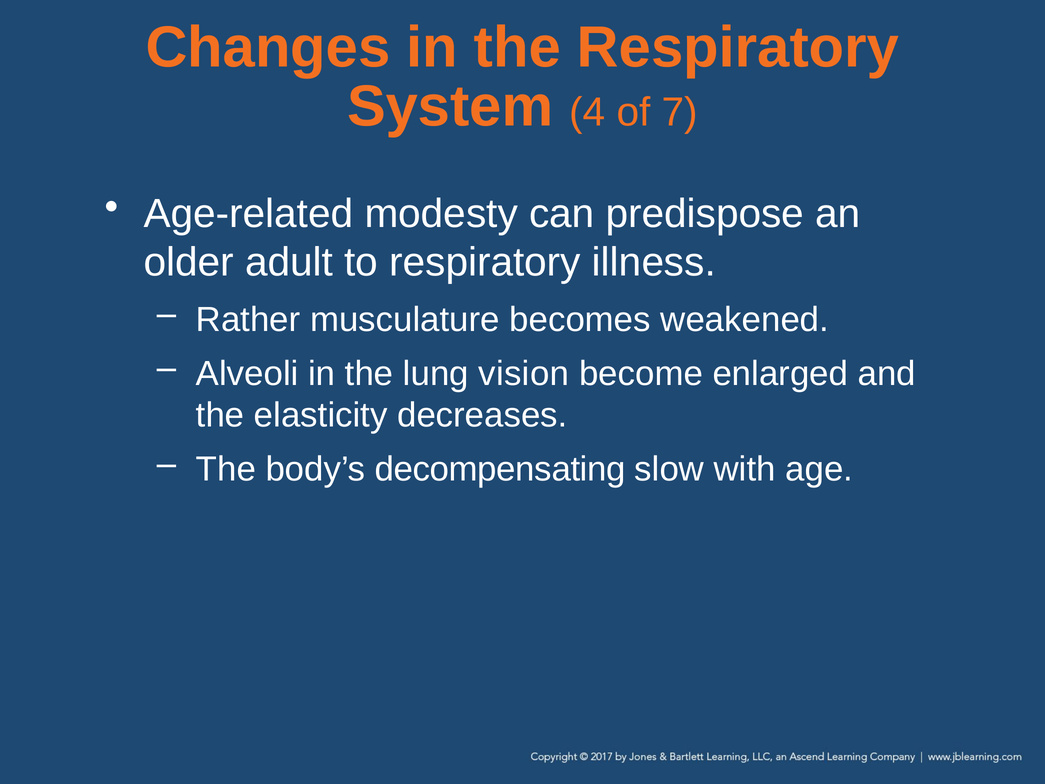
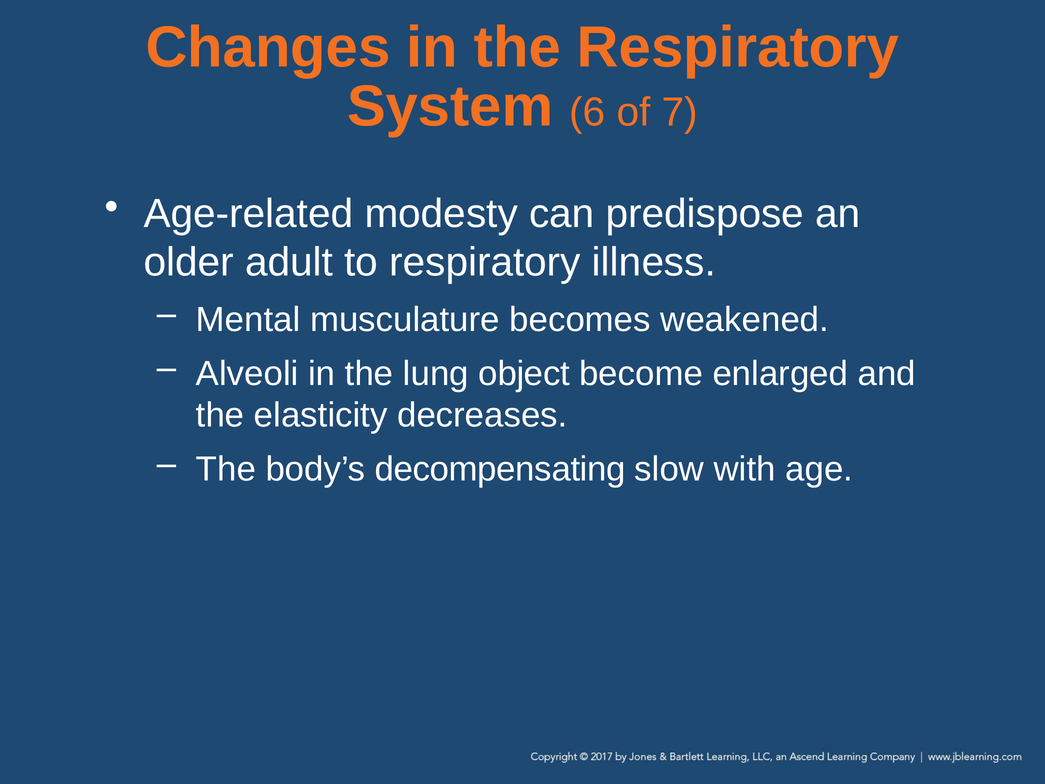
4: 4 -> 6 (587, 112)
Rather: Rather -> Mental (248, 319)
vision: vision -> object (524, 373)
